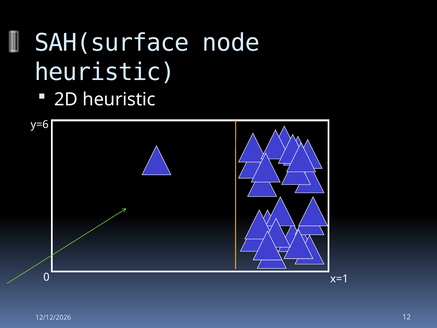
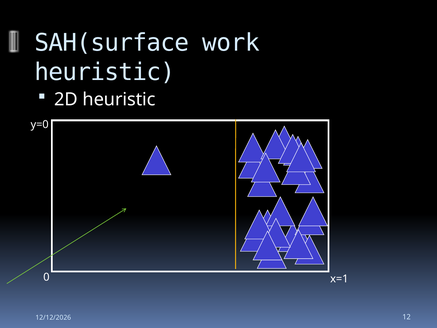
node: node -> work (231, 43)
y=6: y=6 -> y=0 (40, 124)
